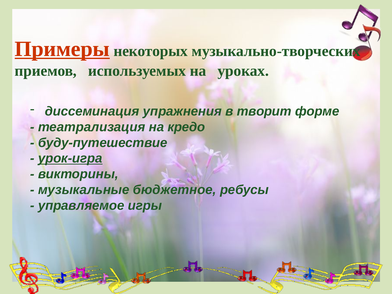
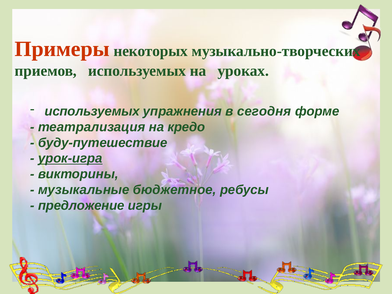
Примеры underline: present -> none (62, 49)
диссеминация: диссеминация -> используемых (92, 111)
творит: творит -> сегодня (264, 111)
управляемое: управляемое -> предложение (81, 205)
